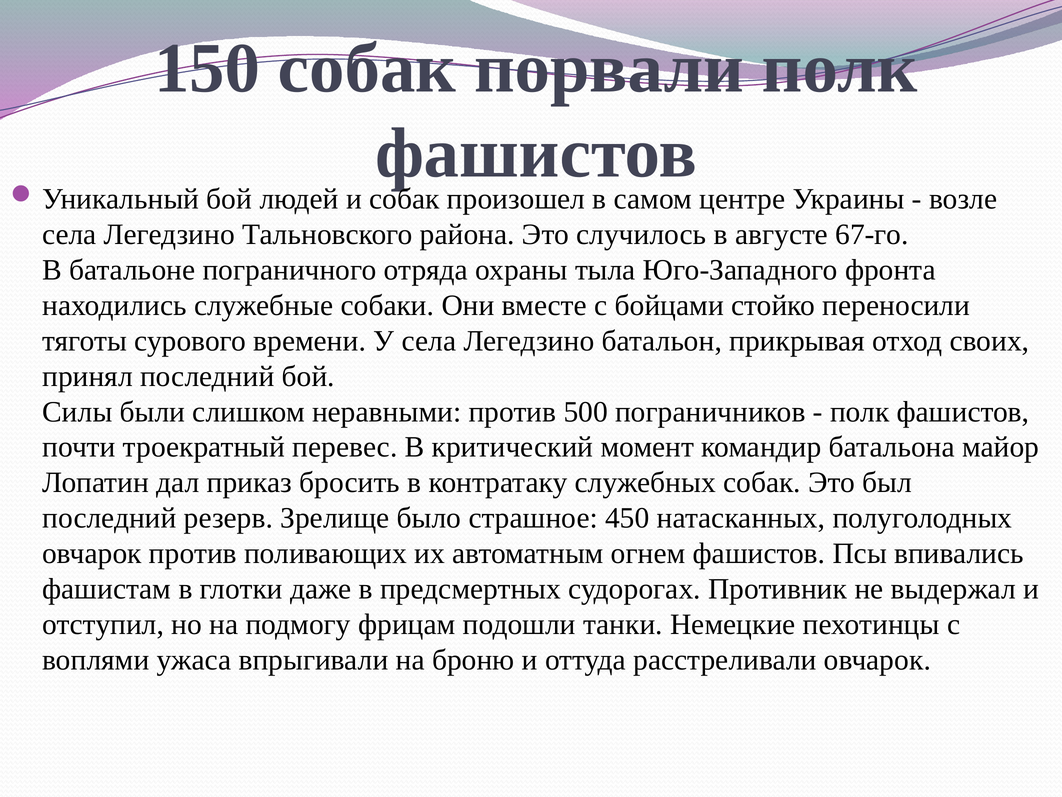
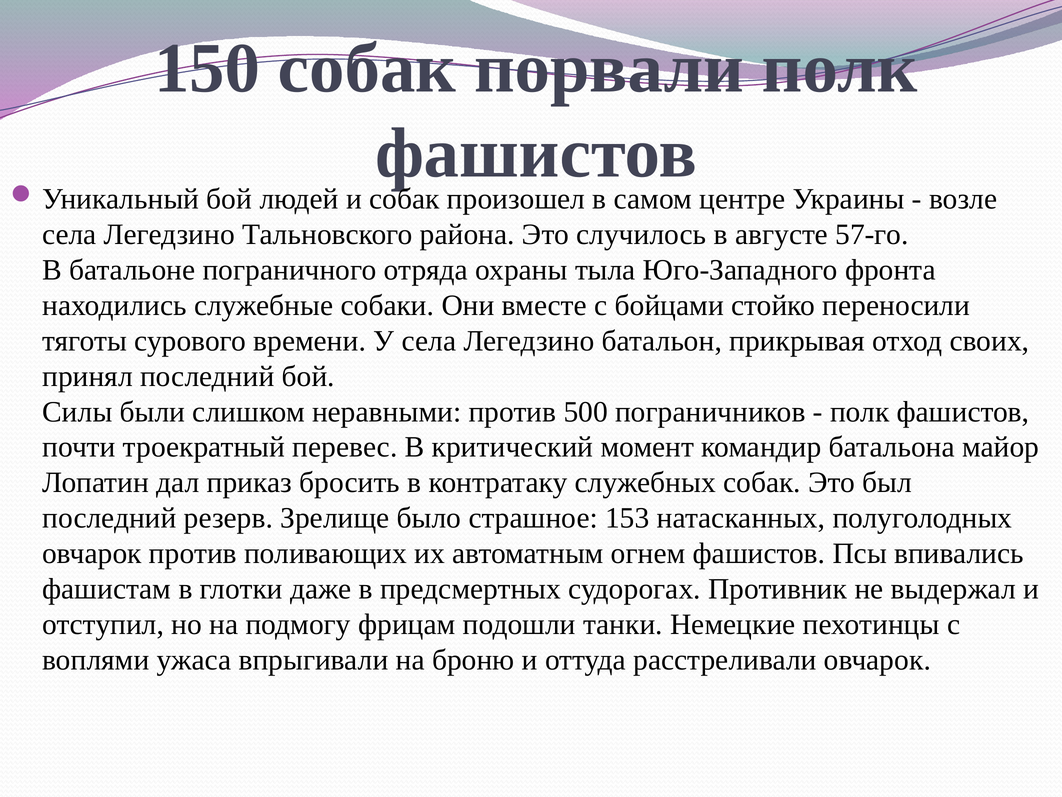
67-го: 67-го -> 57-го (872, 234)
450: 450 -> 153 (627, 518)
